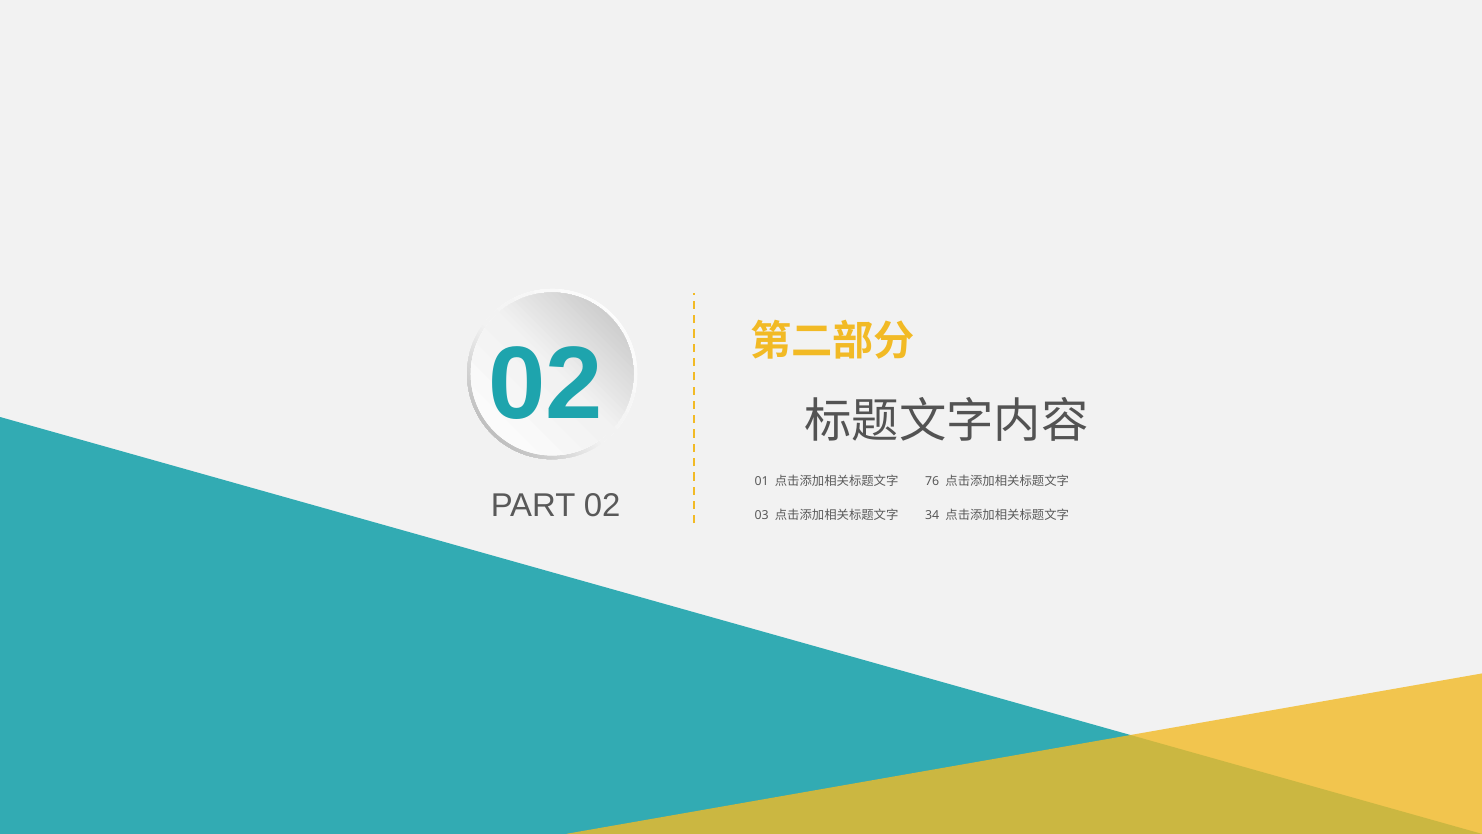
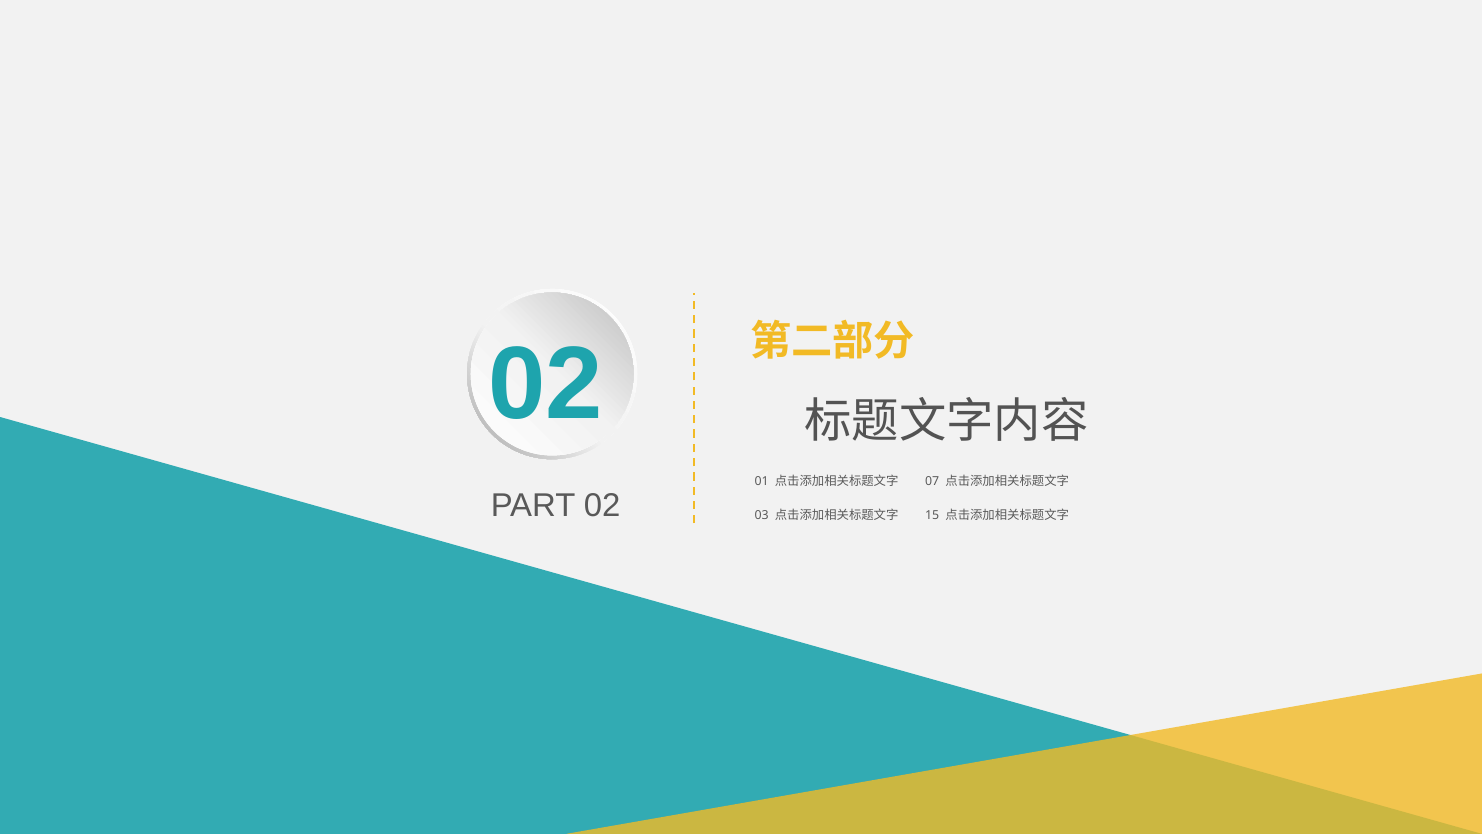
76: 76 -> 07 (932, 482)
34: 34 -> 15 (932, 515)
